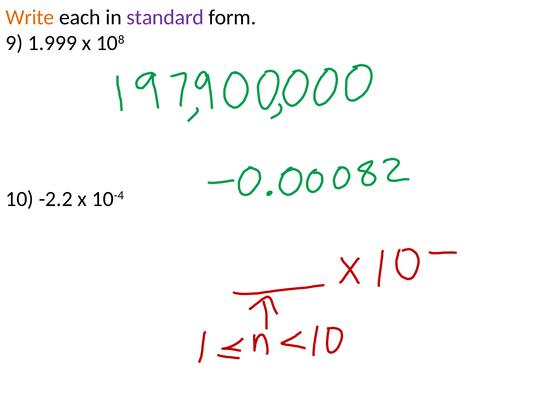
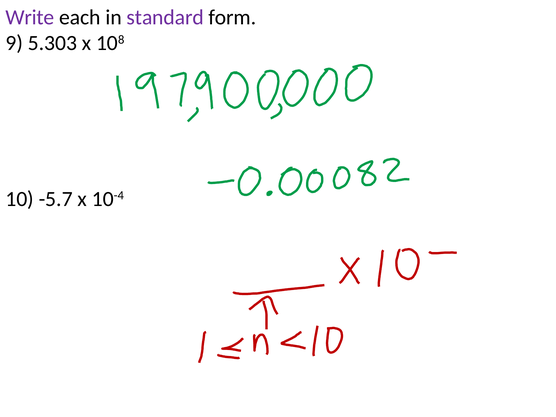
Write colour: orange -> purple (30, 17)
1.999: 1.999 -> 5.303 (52, 43)
-2.2: -2.2 -> -5.7 (56, 199)
